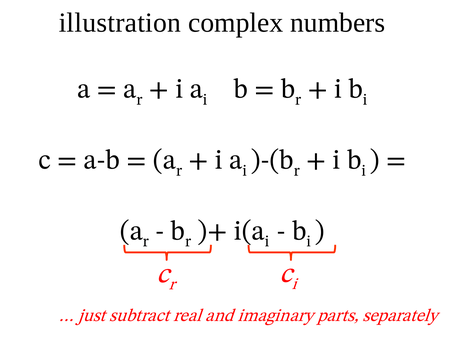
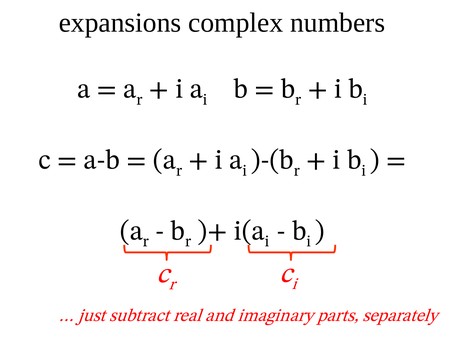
illustration: illustration -> expansions (120, 23)
